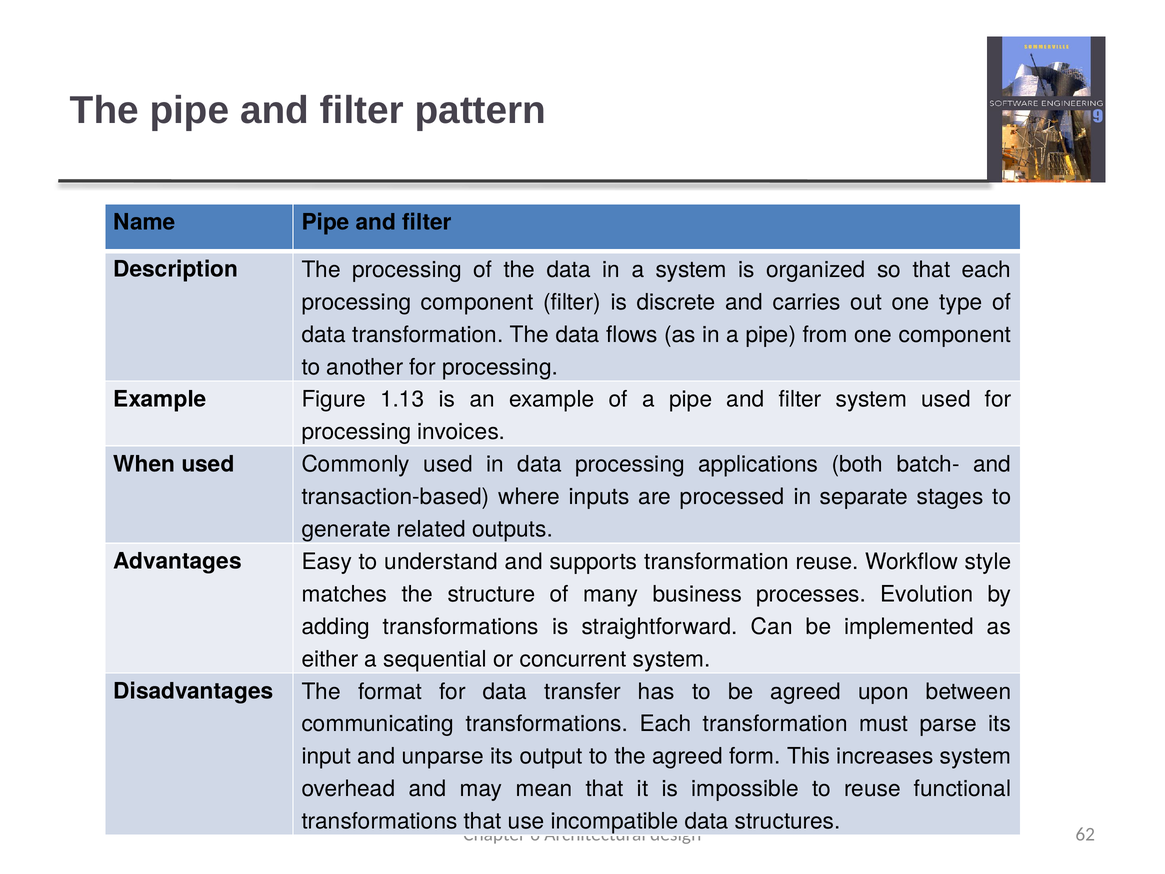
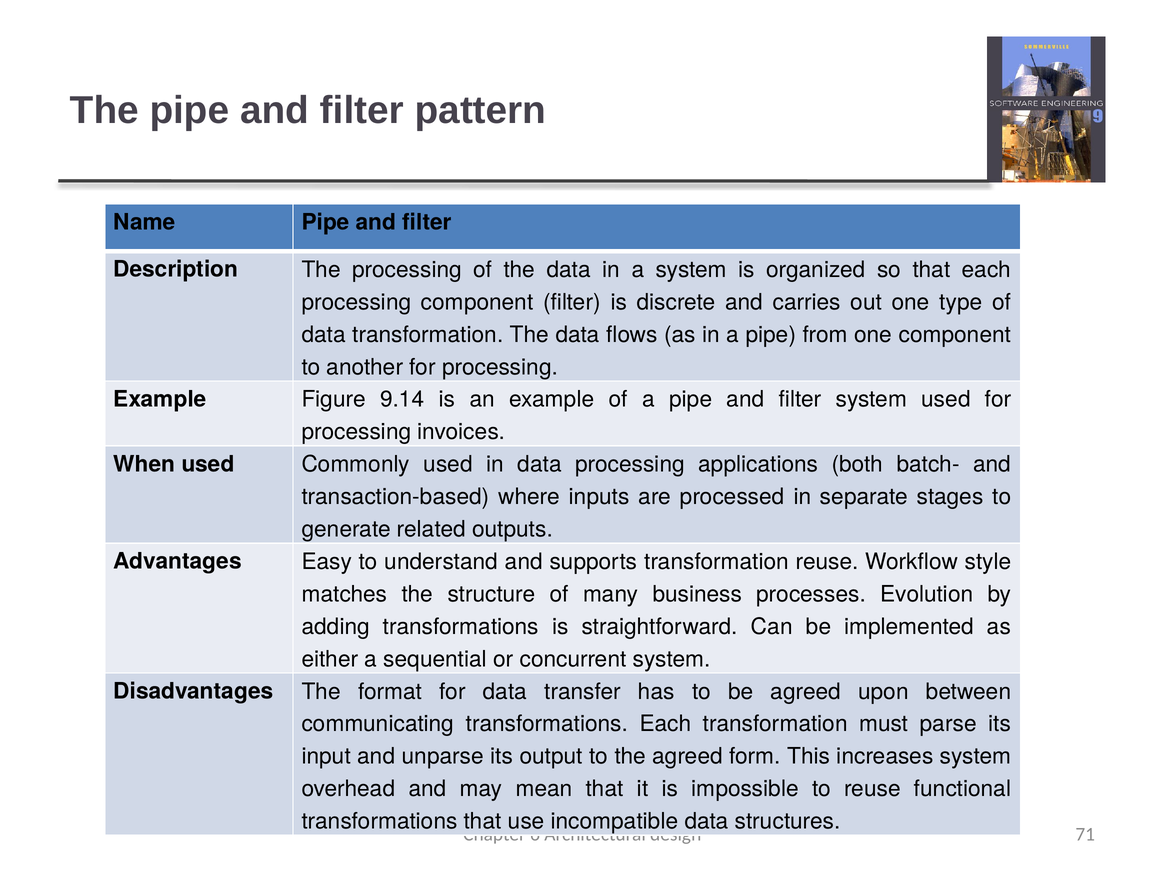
1.13: 1.13 -> 9.14 (402, 399)
62: 62 -> 71 (1085, 834)
